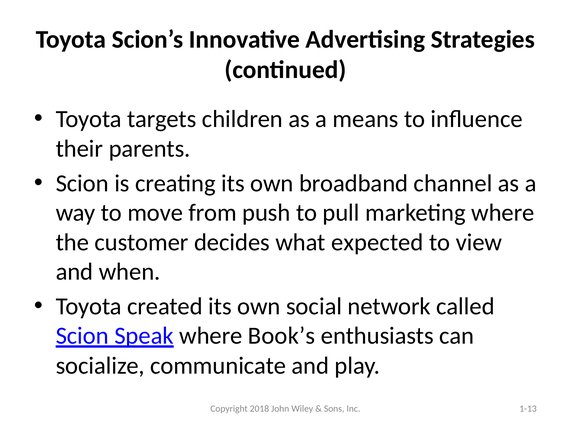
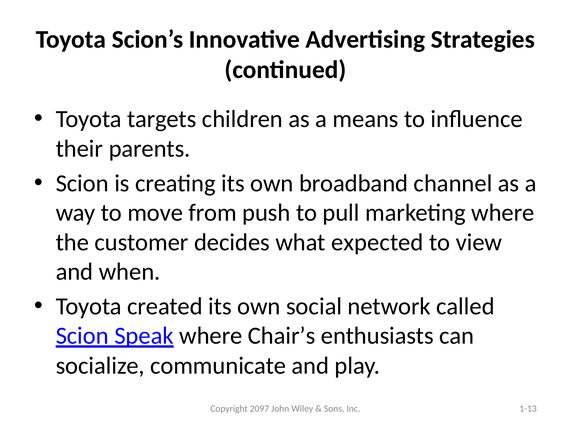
Book’s: Book’s -> Chair’s (282, 336)
2018: 2018 -> 2097 (259, 409)
